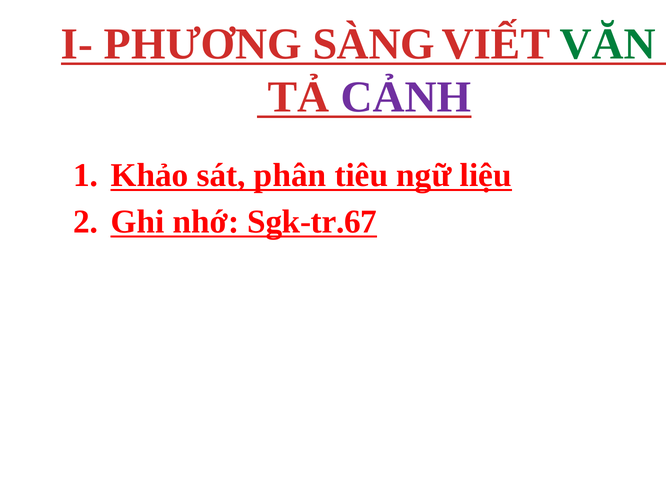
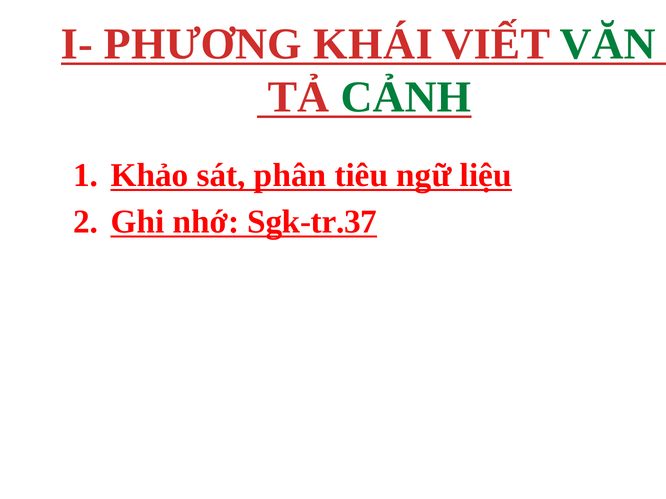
SÀNG: SÀNG -> KHÁI (373, 44)
CẢNH colour: purple -> green (406, 97)
Sgk-tr.67: Sgk-tr.67 -> Sgk-tr.37 (312, 222)
